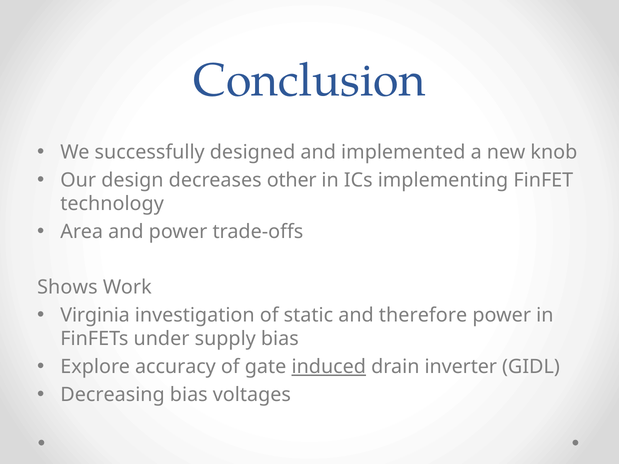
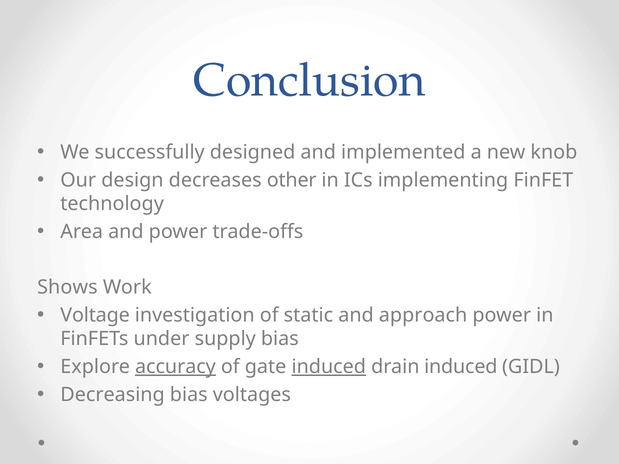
Virginia: Virginia -> Voltage (95, 315)
therefore: therefore -> approach (423, 315)
accuracy underline: none -> present (175, 367)
drain inverter: inverter -> induced (461, 367)
